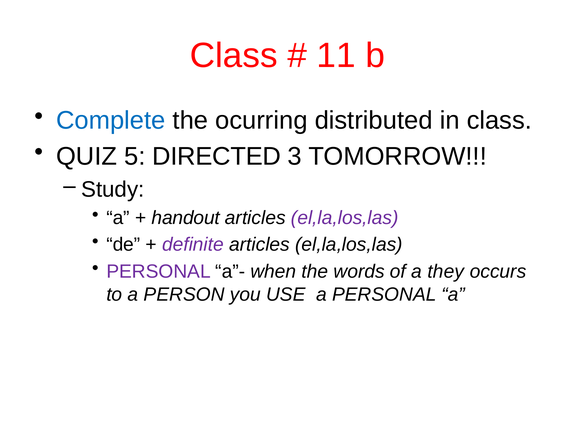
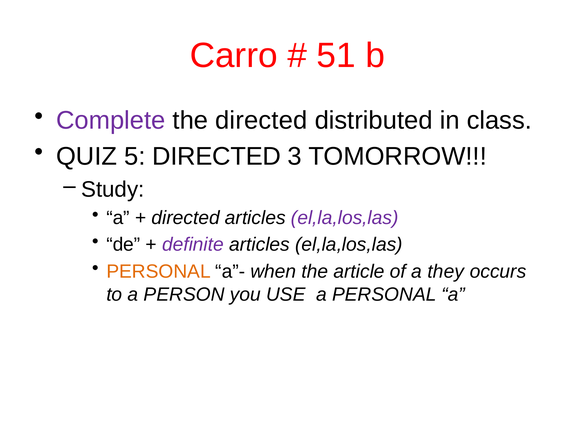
Class: Class -> Carro (234, 56)
11: 11 -> 51 (336, 56)
Complete colour: blue -> purple (111, 121)
the ocurring: ocurring -> directed (261, 121)
handout: handout -> directed (186, 218)
PERSONAL colour: purple -> orange (159, 272)
words: words -> article (359, 272)
